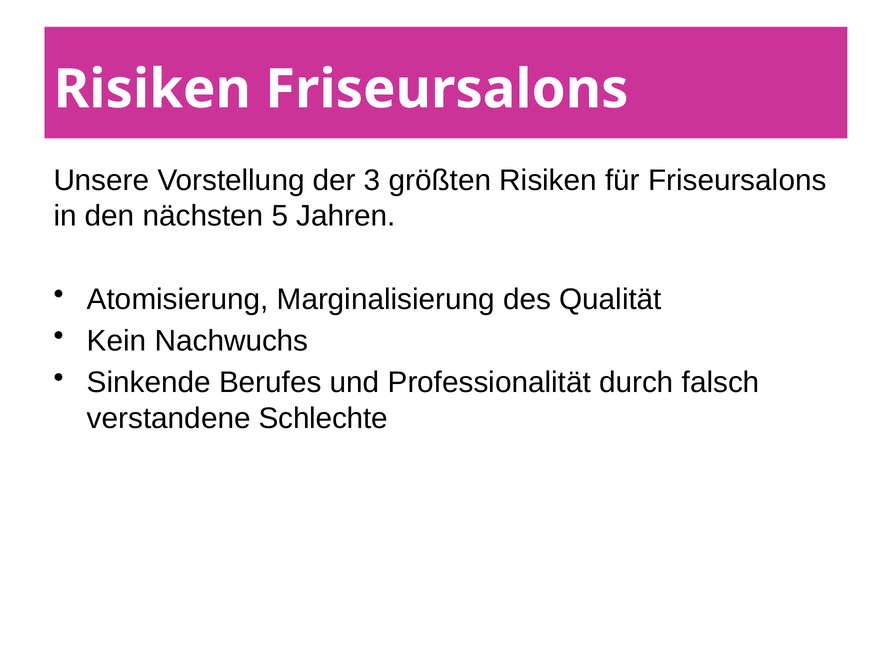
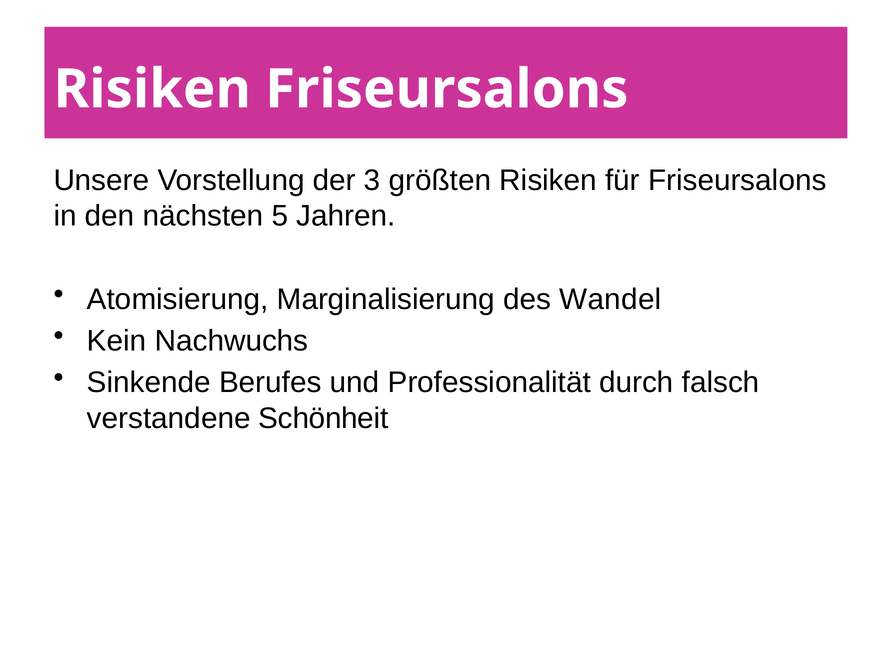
Qualität: Qualität -> Wandel (610, 299)
Schlechte: Schlechte -> Schönheit (323, 418)
